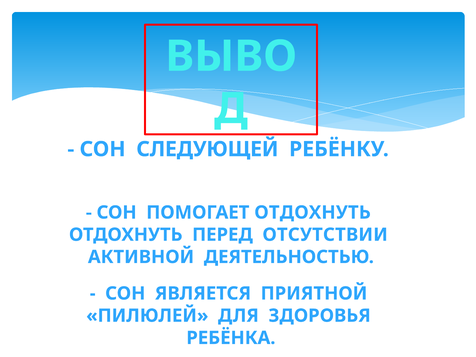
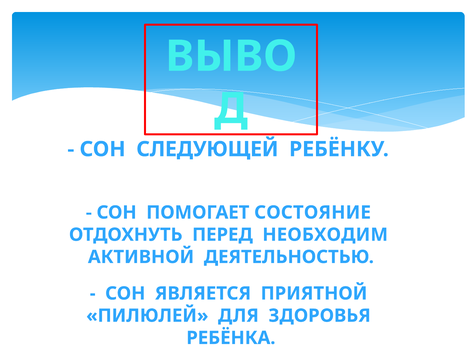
ПОМОГАЕТ ОТДОХНУТЬ: ОТДОХНУТЬ -> СОСТОЯНИЕ (313, 212)
ОТСУТСТВИИ: ОТСУТСТВИИ -> НЕОБХОДИМ (325, 235)
